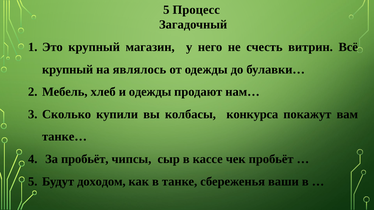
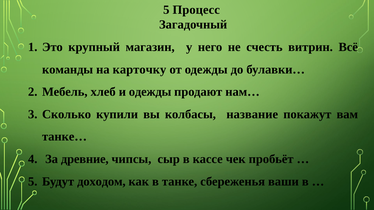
крупный: крупный -> команды (68, 70)
являлось: являлось -> карточку (139, 70)
конкурса: конкурса -> название (252, 114)
За пробьёт: пробьёт -> древние (85, 159)
